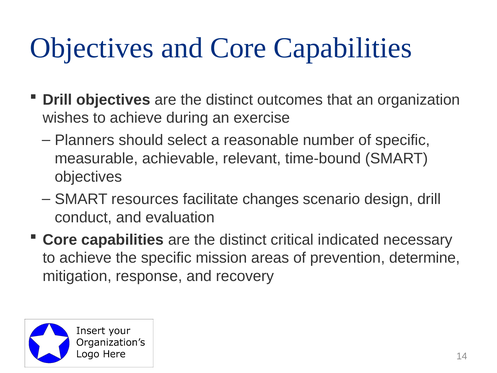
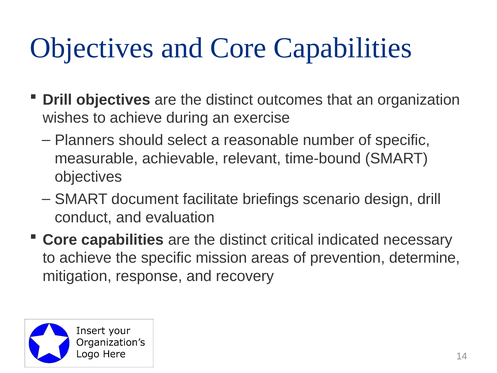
resources: resources -> document (145, 199)
changes: changes -> briefings (271, 199)
